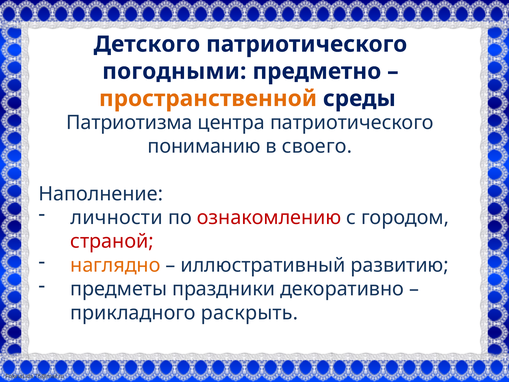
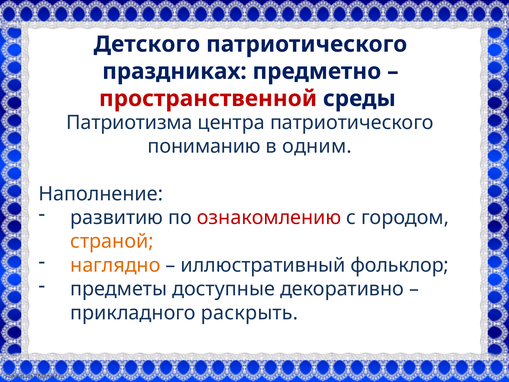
погодными: погодными -> праздниках (174, 71)
пространственной colour: orange -> red (208, 98)
своего: своего -> одним (317, 146)
личности: личности -> развитию (117, 218)
страной colour: red -> orange (112, 241)
развитию: развитию -> фольклор (400, 265)
праздники: праздники -> доступные (224, 289)
